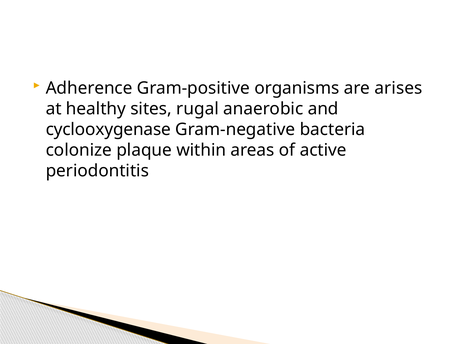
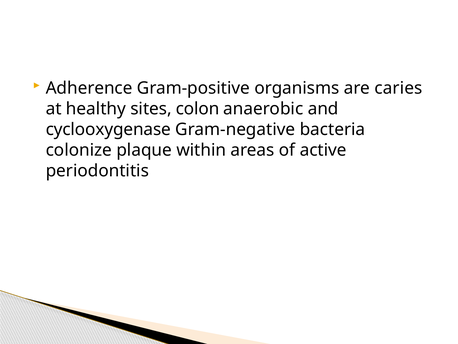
arises: arises -> caries (398, 88)
rugal: rugal -> colon (198, 109)
